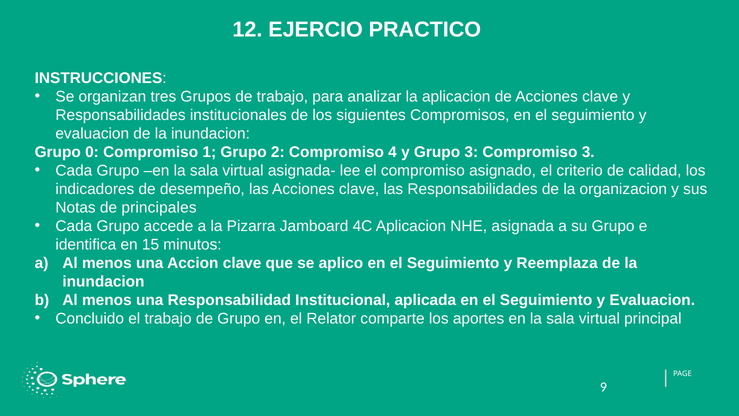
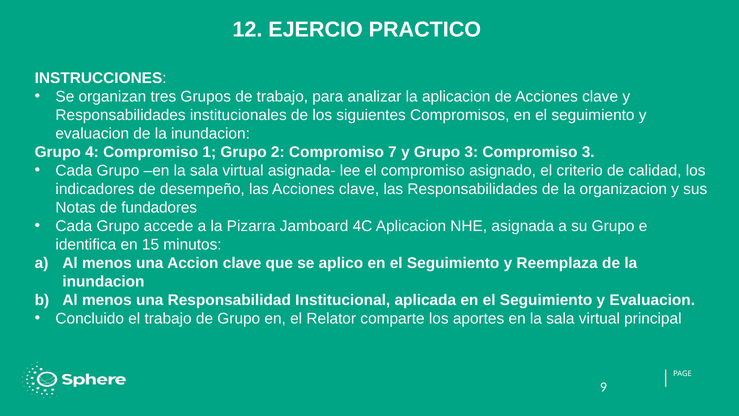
0: 0 -> 4 (92, 152)
4: 4 -> 7 (393, 152)
principales: principales -> fundadores (159, 208)
